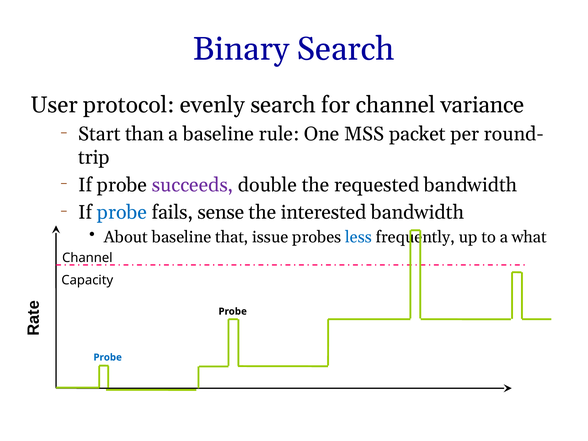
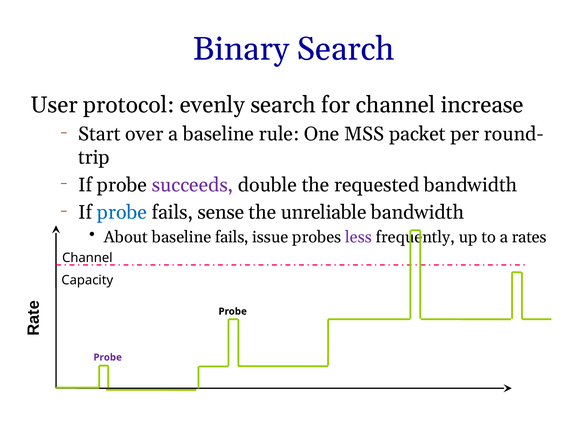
variance: variance -> increase (482, 105)
than: than -> over (144, 134)
interested: interested -> unreliable (324, 212)
baseline that: that -> fails (232, 237)
less colour: blue -> purple (359, 237)
what: what -> rates (529, 237)
Probe colour: blue -> purple (108, 357)
